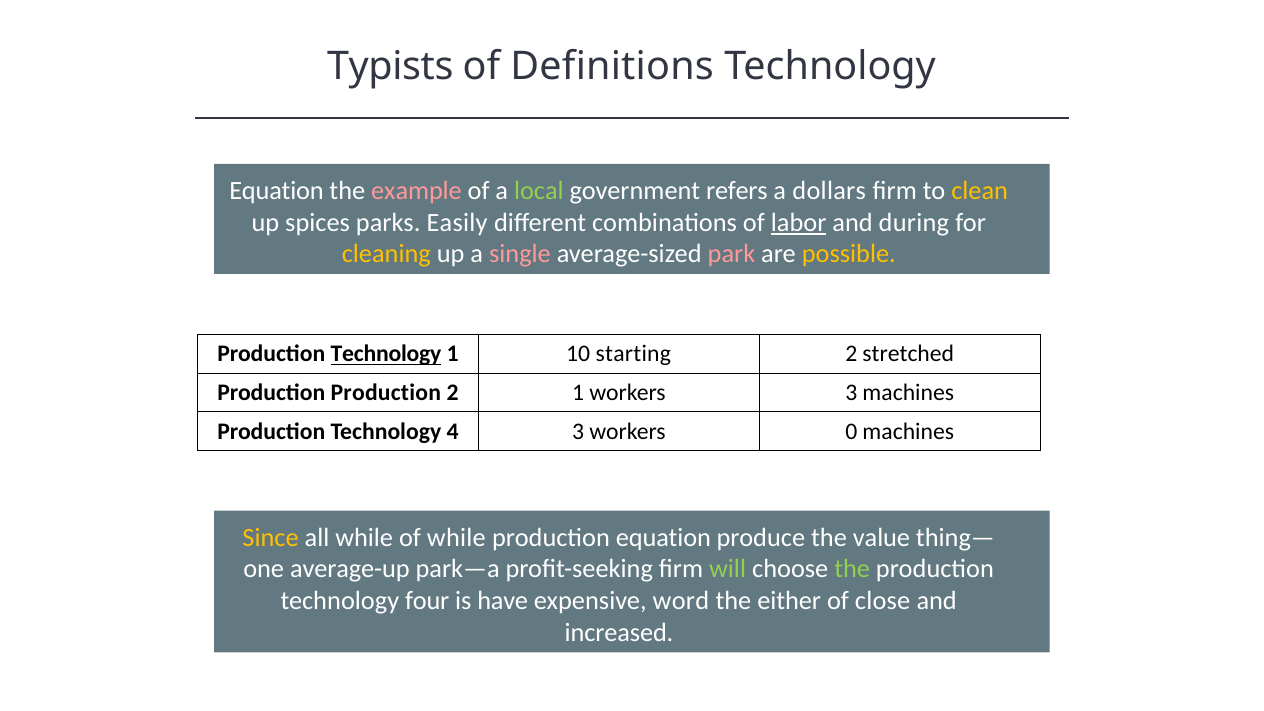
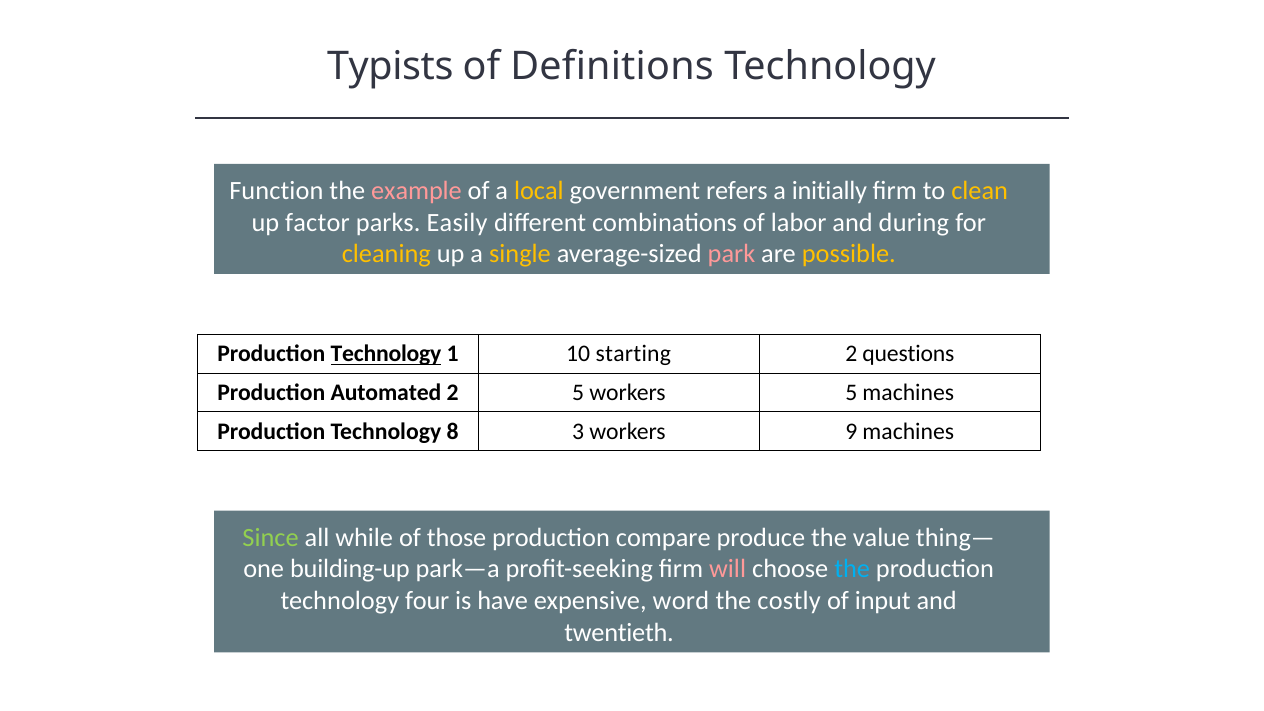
Equation: Equation -> Function (276, 191)
local colour: light green -> yellow (539, 191)
dollars: dollars -> initially (829, 191)
spices: spices -> factor (318, 223)
labor underline: present -> none (799, 223)
single colour: pink -> yellow (520, 254)
stretched: stretched -> questions (908, 354)
Production Production: Production -> Automated (386, 393)
2 1: 1 -> 5 (578, 393)
workers 3: 3 -> 5 (851, 393)
4: 4 -> 8 (453, 431)
0: 0 -> 9 (851, 431)
Since colour: yellow -> light green (271, 538)
of while: while -> those (457, 538)
production equation: equation -> compare (663, 538)
average-up: average-up -> building-up (350, 569)
will colour: light green -> pink (728, 569)
the colour: light green -> light blue (852, 569)
either: either -> costly (789, 601)
close: close -> input (883, 601)
increased: increased -> twentieth (619, 632)
